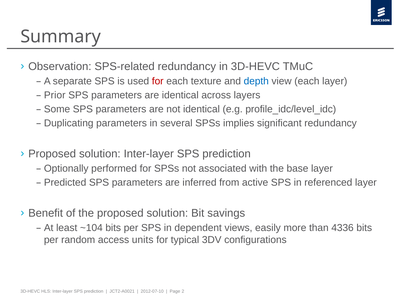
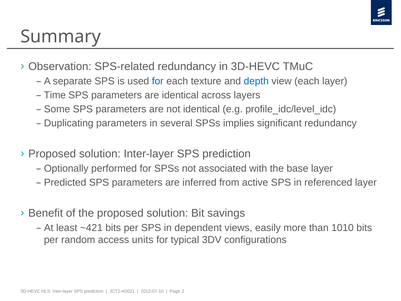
for colour: red -> blue (158, 81)
Prior: Prior -> Time (55, 95)
~104: ~104 -> ~421 (91, 228)
4336: 4336 -> 1010 (343, 228)
